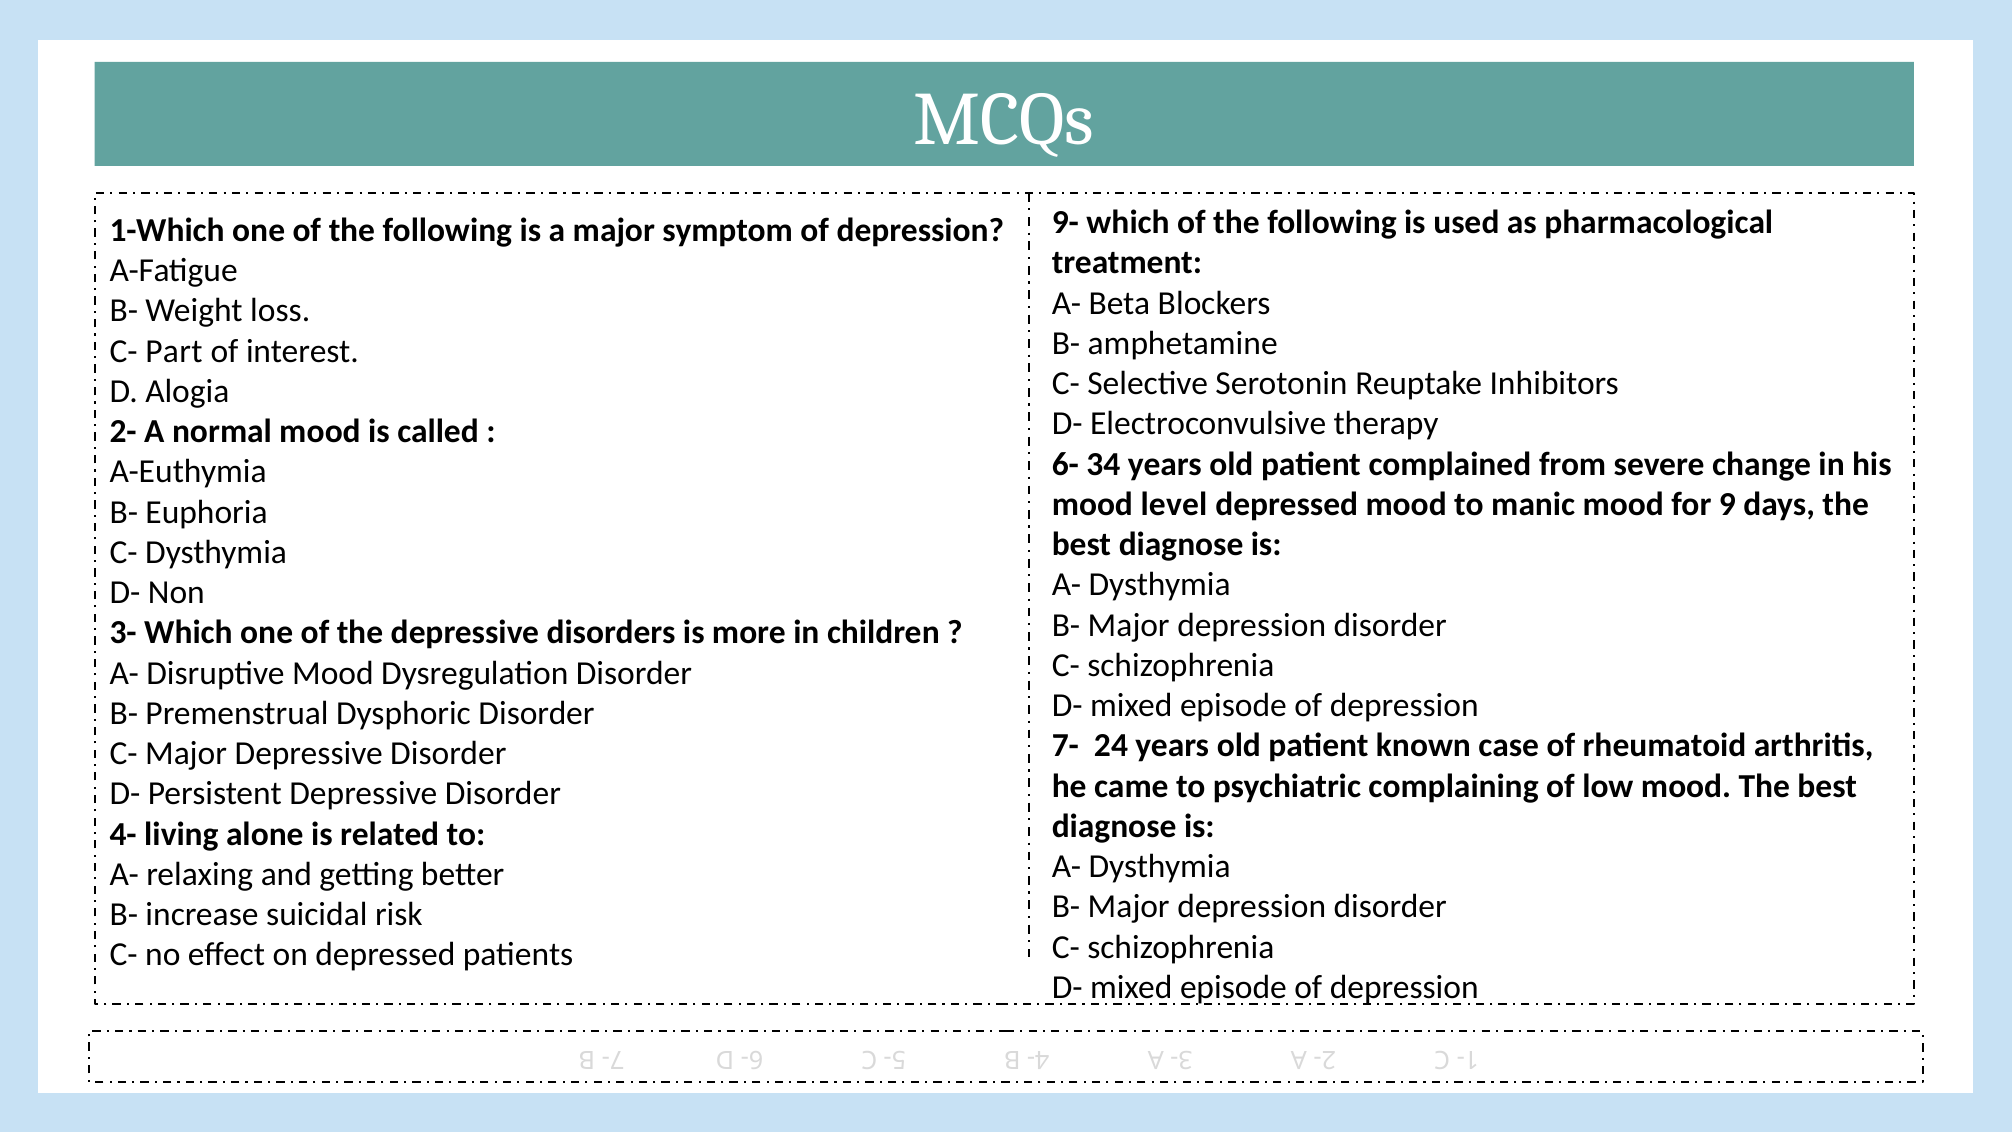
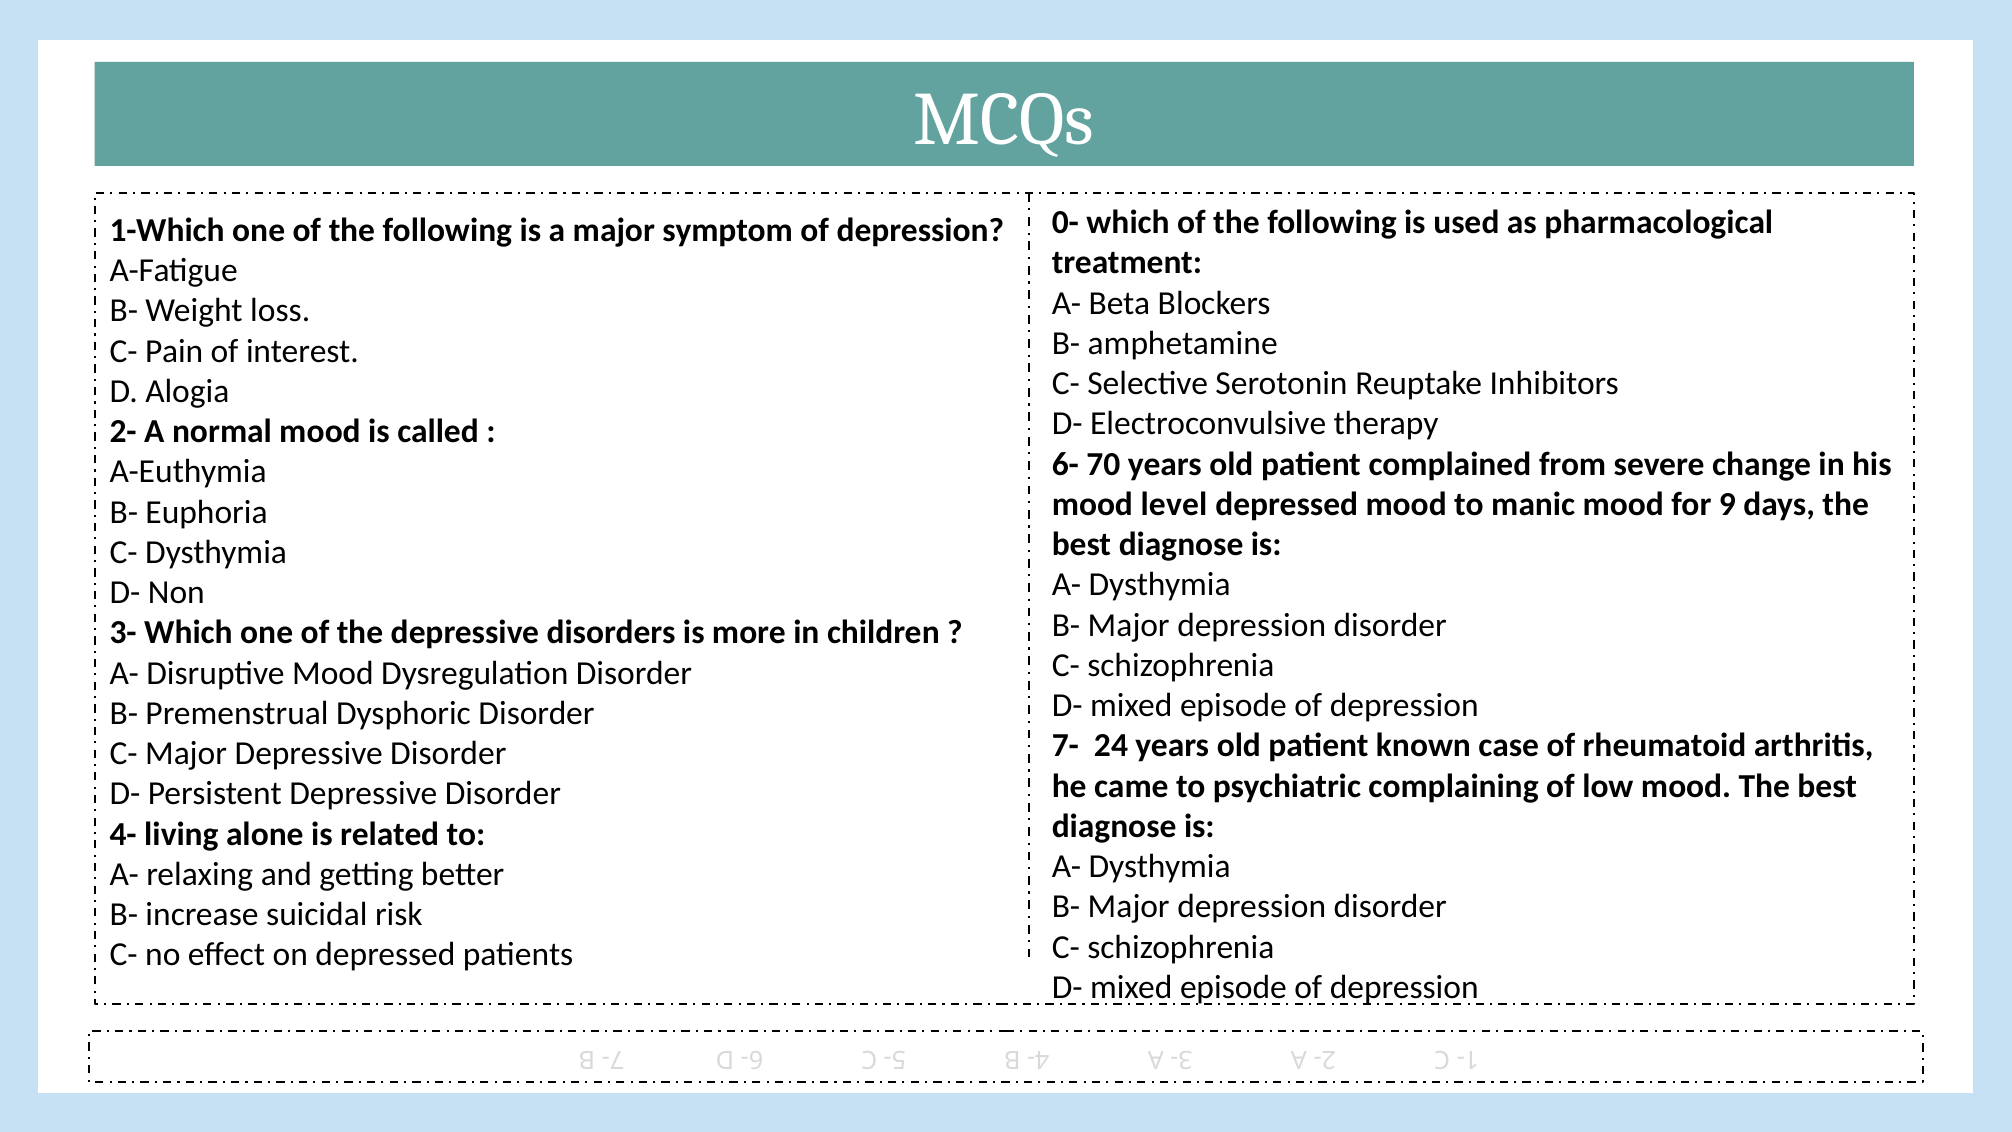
9-: 9- -> 0- (1065, 223)
Part: Part -> Pain (174, 351)
34: 34 -> 70 (1103, 464)
